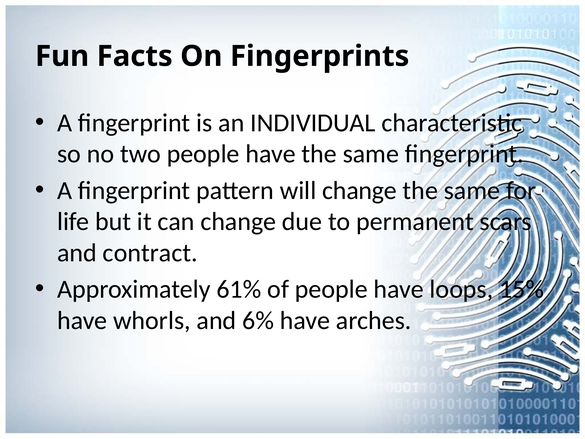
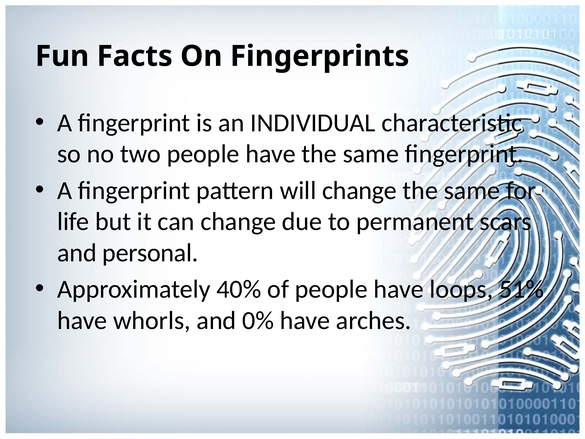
contract: contract -> personal (150, 253)
61%: 61% -> 40% (239, 289)
15%: 15% -> 51% (522, 289)
6%: 6% -> 0% (258, 320)
